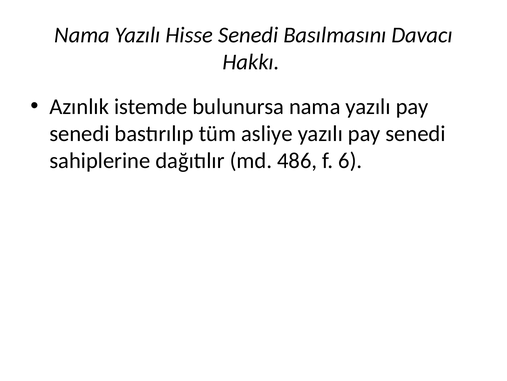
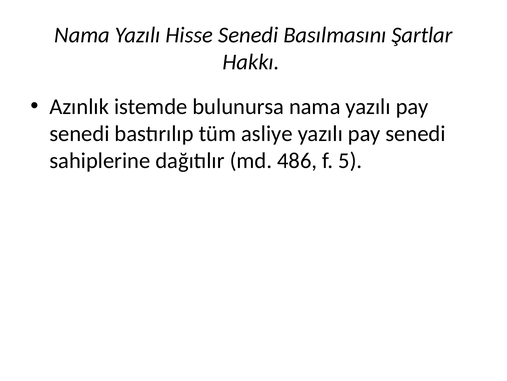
Davacı: Davacı -> Şartlar (422, 35)
6: 6 -> 5 (350, 160)
